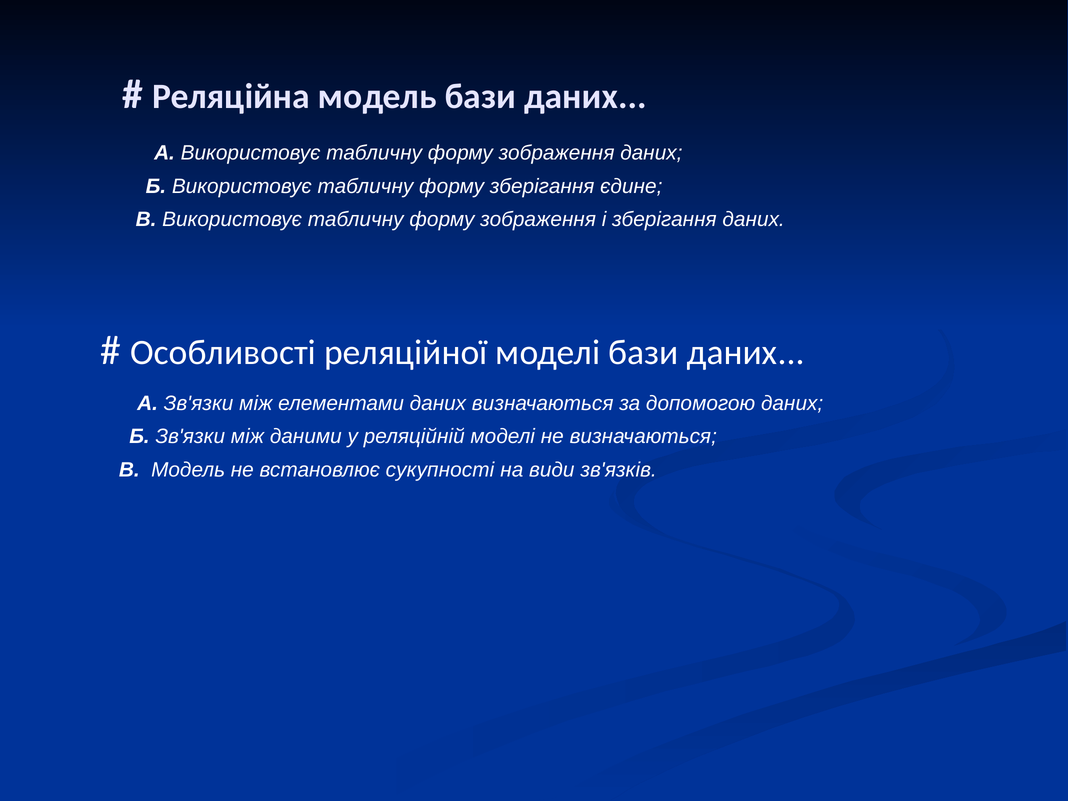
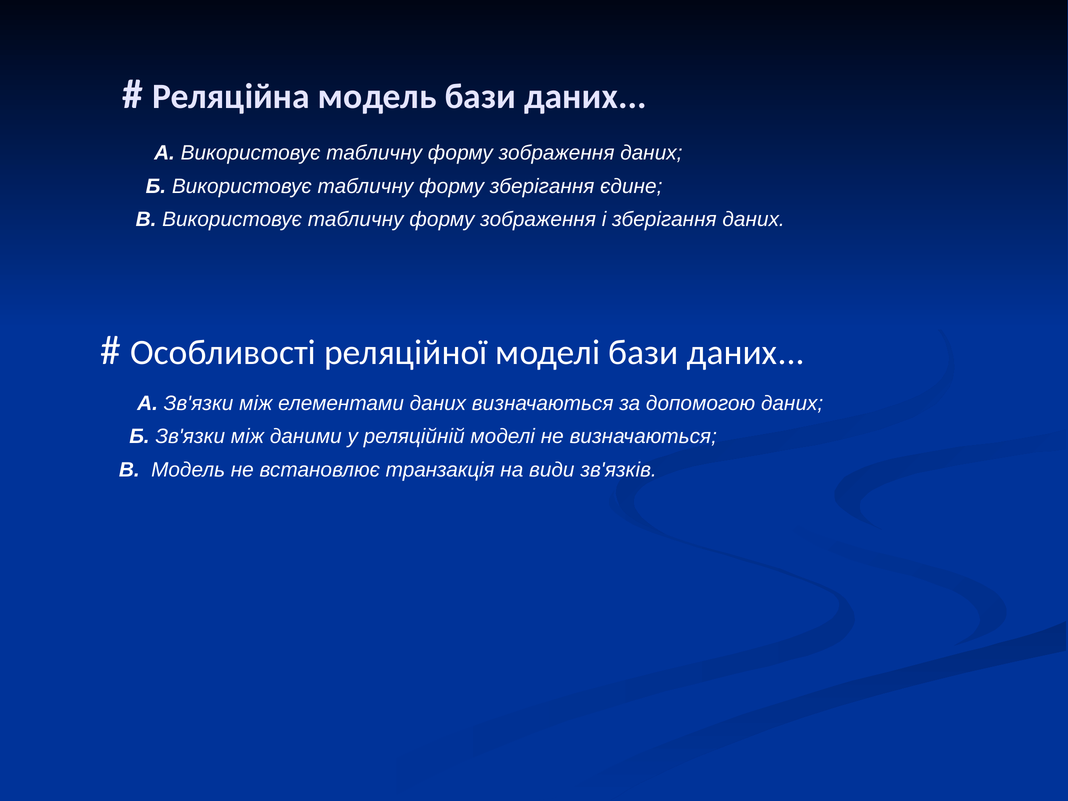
сукупності: сукупності -> транзакція (440, 470)
